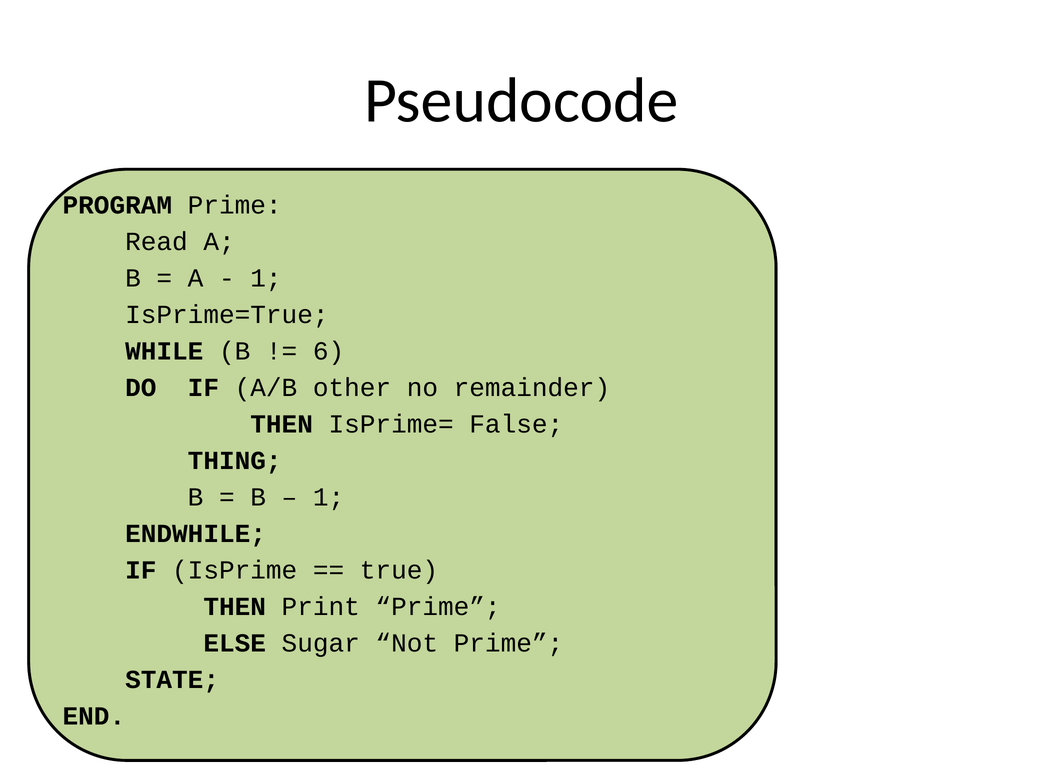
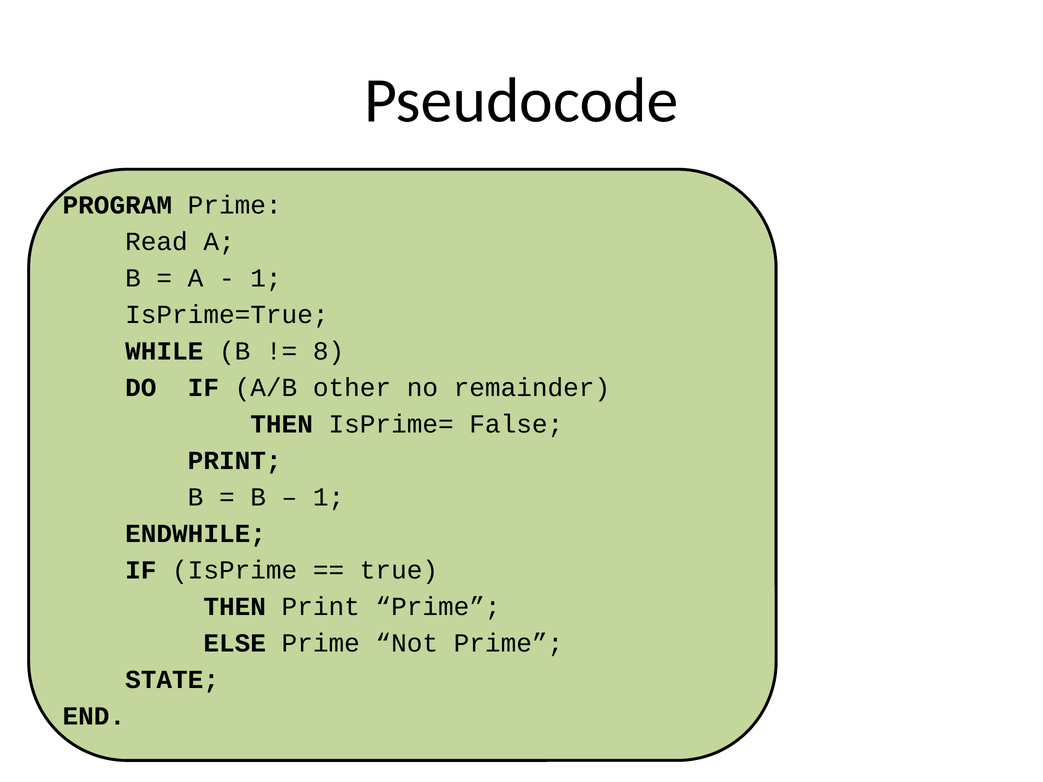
6: 6 -> 8 (329, 351)
THING: THING -> PRINT (235, 461)
ELSE Sugar: Sugar -> Prime (321, 643)
